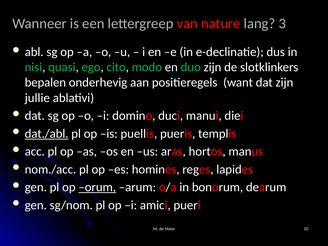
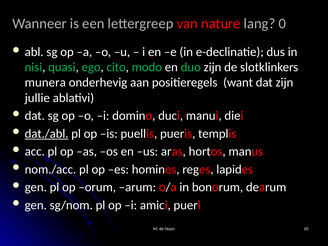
3: 3 -> 0 (282, 24)
bepalen: bepalen -> munera (45, 83)
orum underline: present -> none (97, 187)
